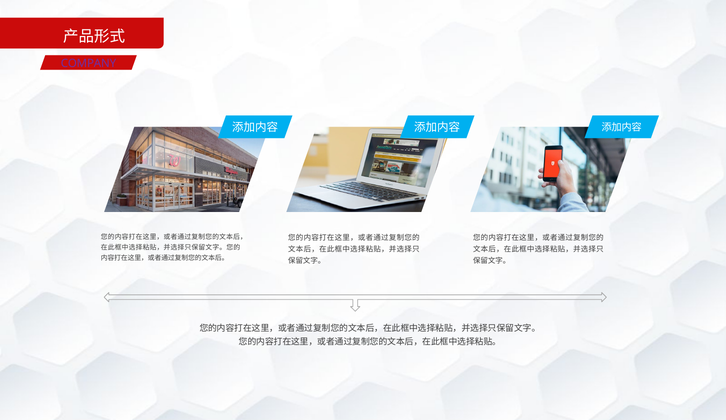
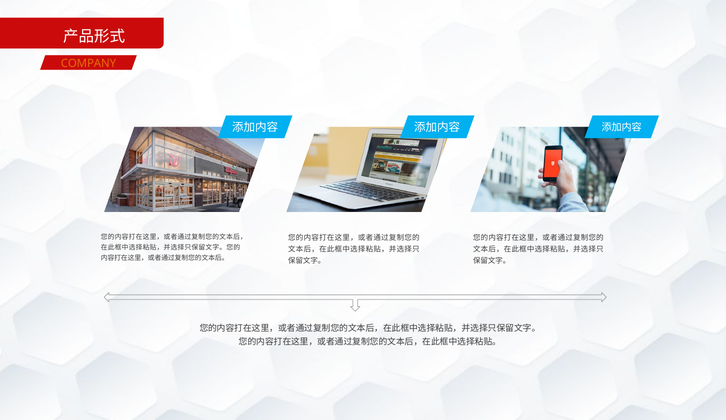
COMPANY colour: purple -> orange (88, 63)
